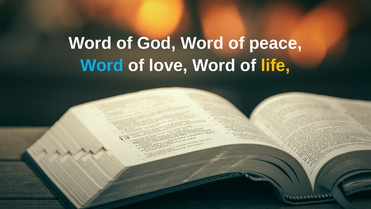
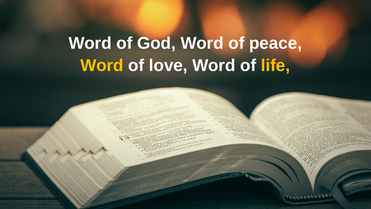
Word colour: light blue -> yellow (102, 66)
